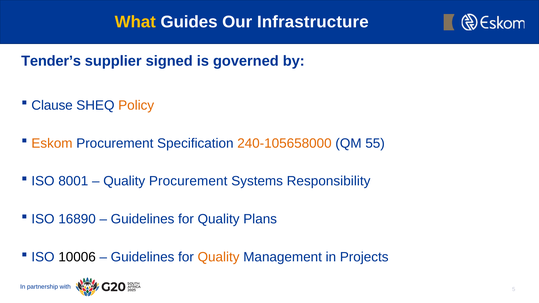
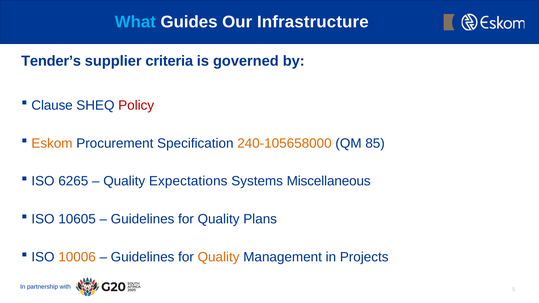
What colour: yellow -> light blue (135, 22)
signed: signed -> criteria (169, 61)
Policy colour: orange -> red (136, 105)
55: 55 -> 85 (375, 143)
8001: 8001 -> 6265 (73, 181)
Quality Procurement: Procurement -> Expectations (188, 181)
Responsibility: Responsibility -> Miscellaneous (329, 181)
16890: 16890 -> 10605 (77, 219)
10006 colour: black -> orange (77, 257)
